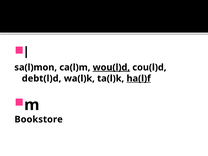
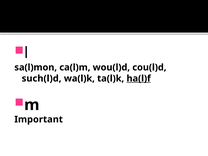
wou(l)d underline: present -> none (111, 67)
debt(l)d: debt(l)d -> such(l)d (42, 78)
Bookstore: Bookstore -> Important (39, 119)
